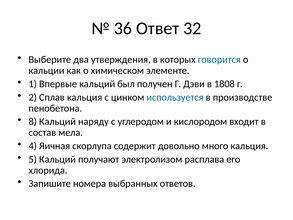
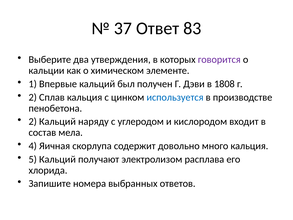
36: 36 -> 37 (123, 28)
32: 32 -> 83 (192, 28)
говорится colour: blue -> purple (219, 60)
8: 8 -> 2 (33, 121)
